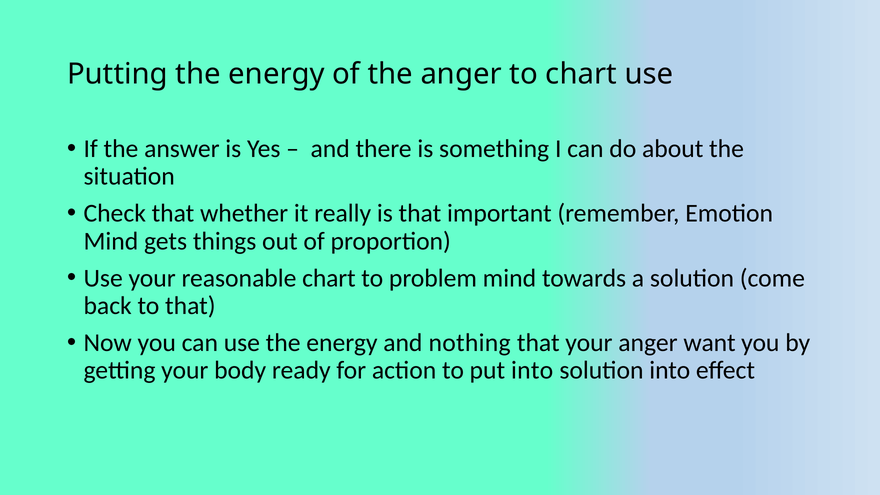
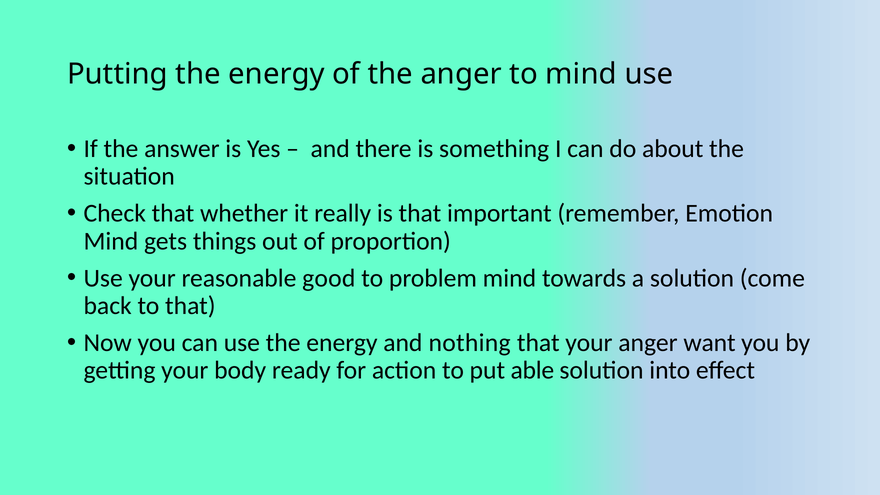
to chart: chart -> mind (581, 74)
reasonable chart: chart -> good (329, 278)
put into: into -> able (532, 370)
